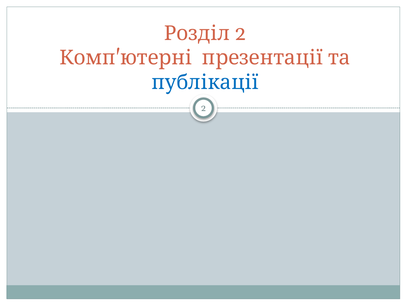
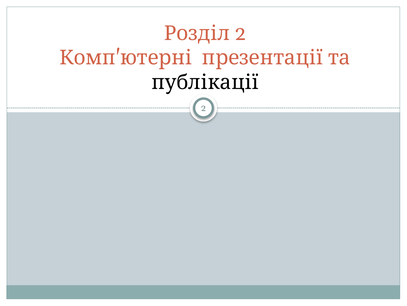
публікації colour: blue -> black (205, 82)
